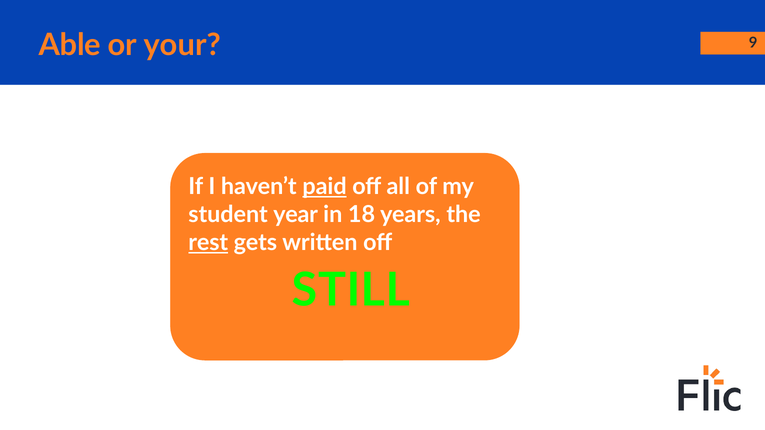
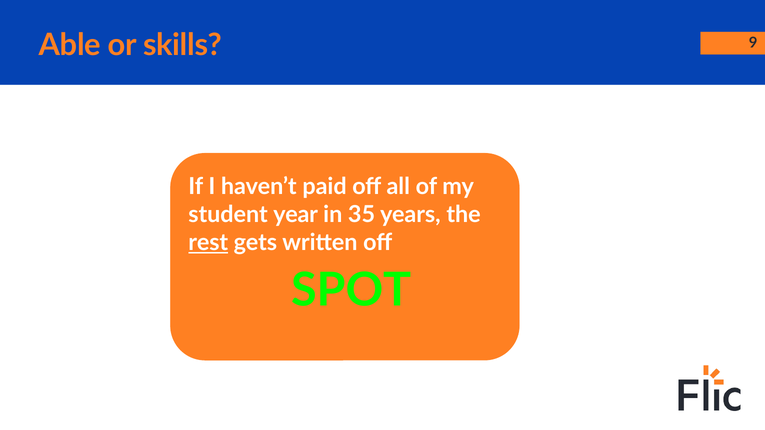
your: your -> skills (183, 45)
paid underline: present -> none (325, 187)
18: 18 -> 35 (362, 215)
STILL: STILL -> SPOT (351, 290)
